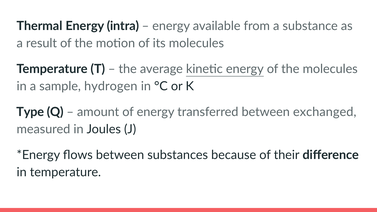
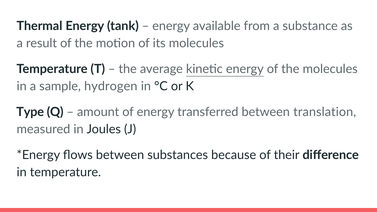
intra: intra -> tank (123, 26)
exchanged: exchanged -> translation (325, 112)
